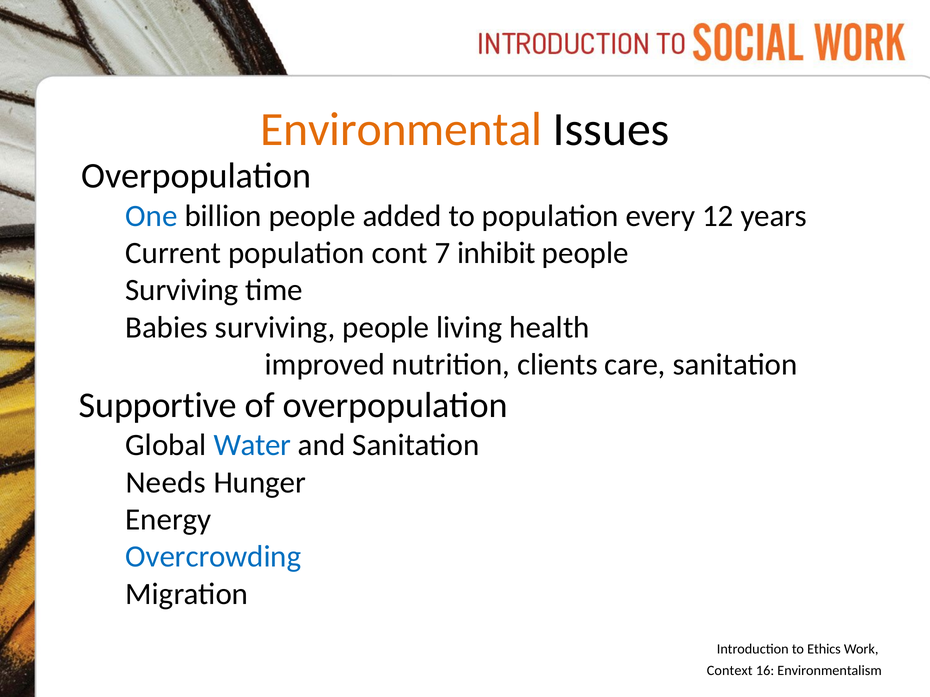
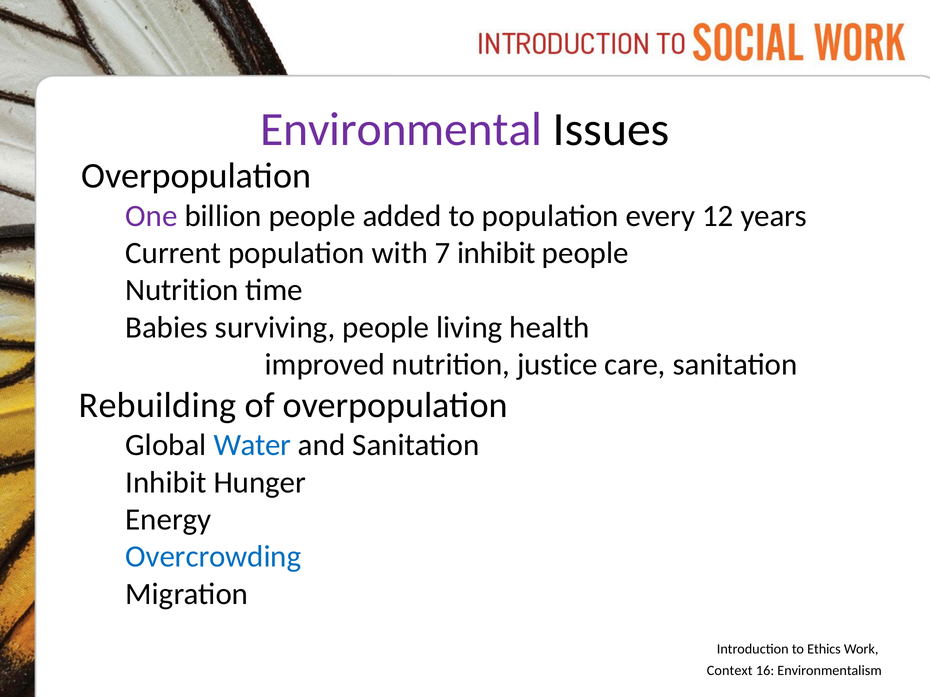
Environmental colour: orange -> purple (401, 130)
One colour: blue -> purple (151, 216)
cont: cont -> with (400, 253)
Surviving: Surviving -> Nutrition (182, 290)
clients: clients -> justice (557, 365)
Supportive: Supportive -> Rebuilding (158, 405)
Needs: Needs -> Inhibit (166, 483)
